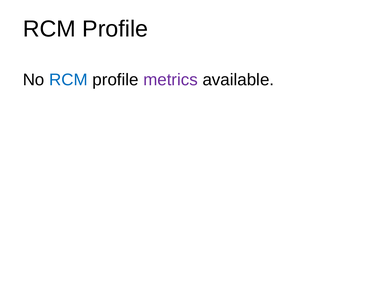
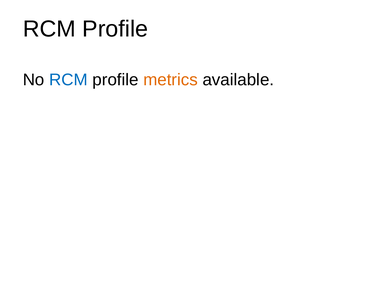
metrics colour: purple -> orange (171, 80)
